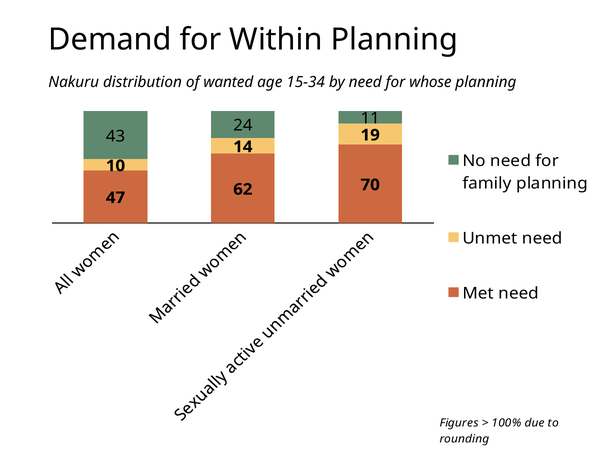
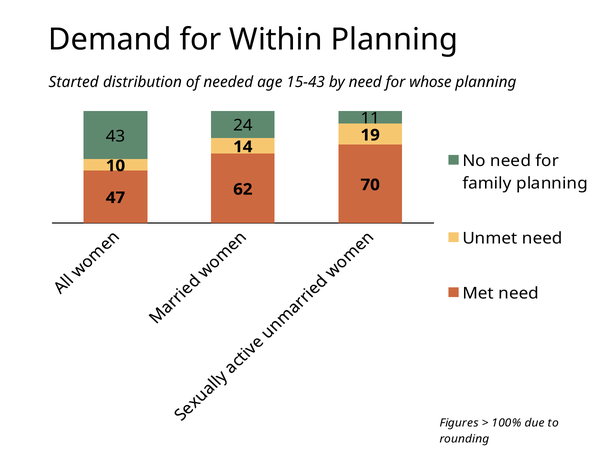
Nakuru: Nakuru -> Started (74, 82)
wanted: wanted -> needed (228, 82)
15-34: 15-34 -> 15-43 (306, 82)
